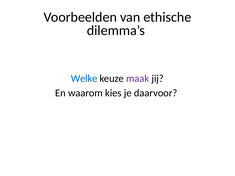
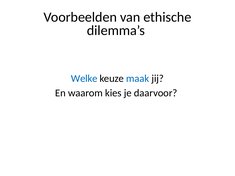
maak colour: purple -> blue (138, 79)
